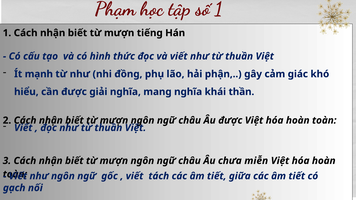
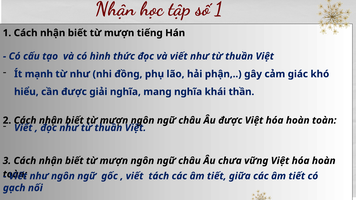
Phạm: Phạm -> Nhận (115, 9)
miễn: miễn -> vững (256, 161)
